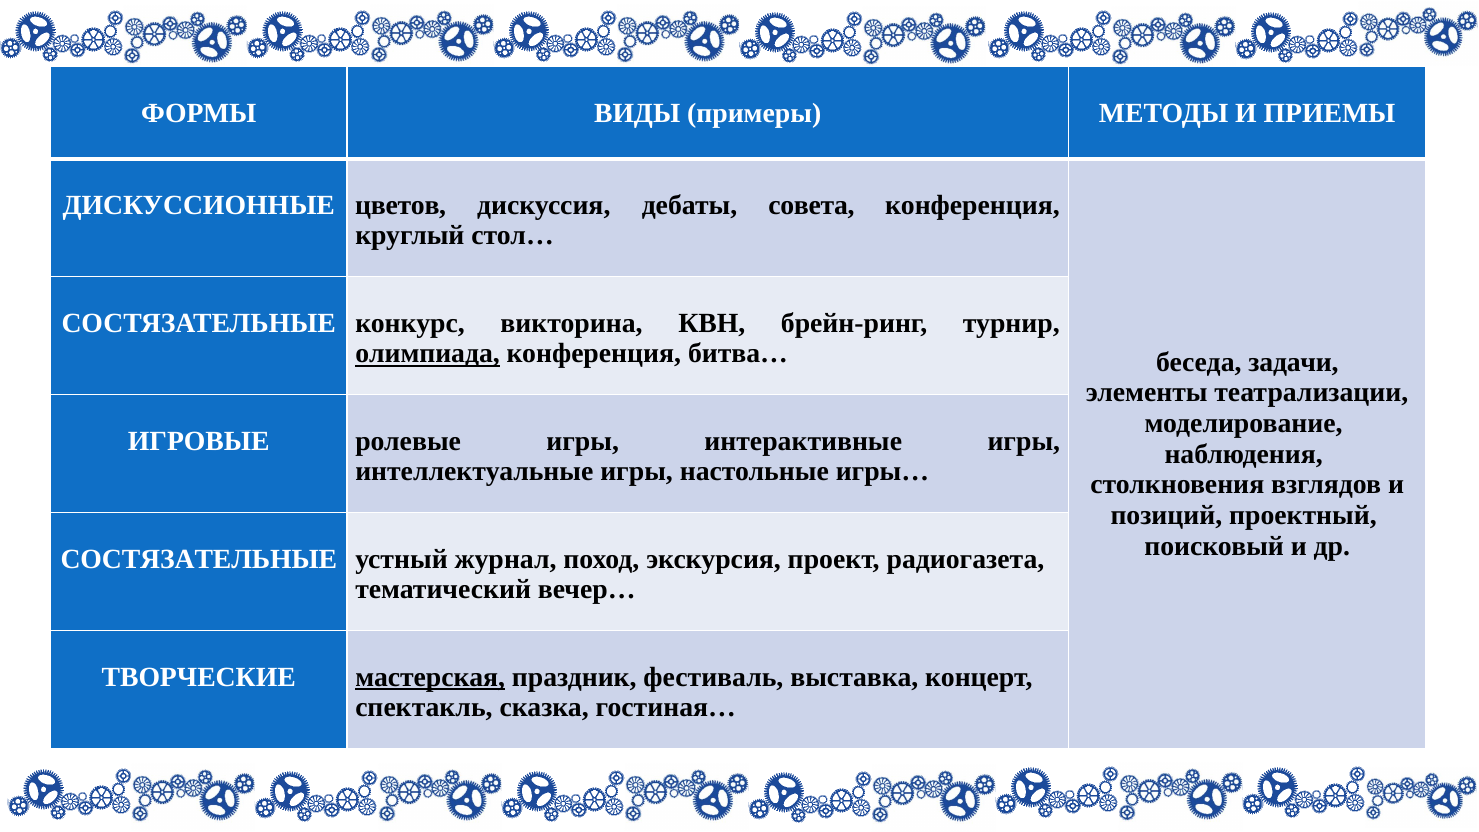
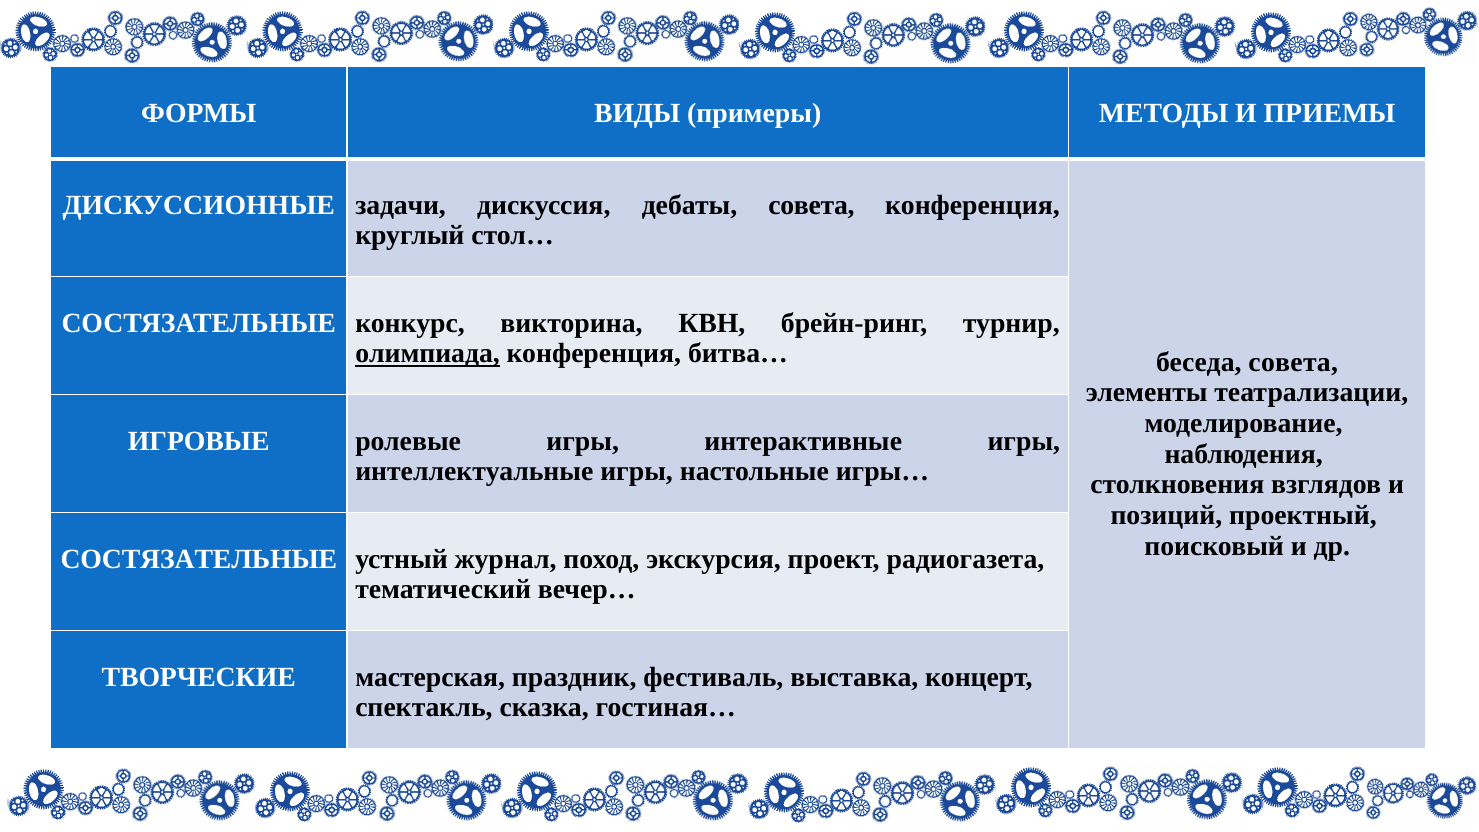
цветов: цветов -> задачи (401, 205)
беседа задачи: задачи -> совета (1293, 362)
мастерская underline: present -> none (430, 677)
